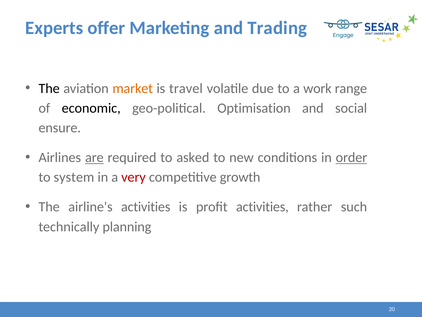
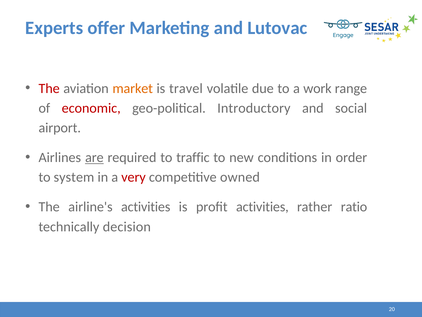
Trading: Trading -> Lutovac (277, 28)
The colour: black -> red (49, 88)
economic colour: black -> red (91, 108)
Optimisation: Optimisation -> Introductory (254, 108)
ensure: ensure -> airport (60, 128)
asked: asked -> traffic (193, 157)
order underline: present -> none (351, 157)
growth: growth -> owned (240, 177)
such: such -> ratio (354, 207)
planning: planning -> decision (127, 226)
